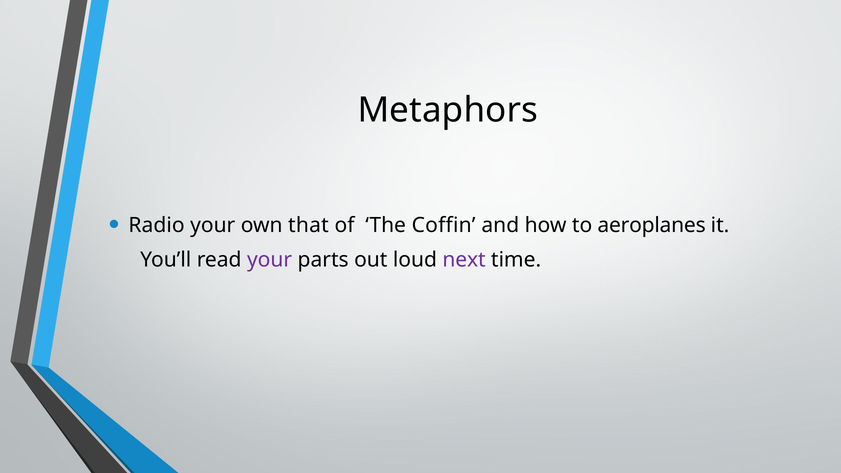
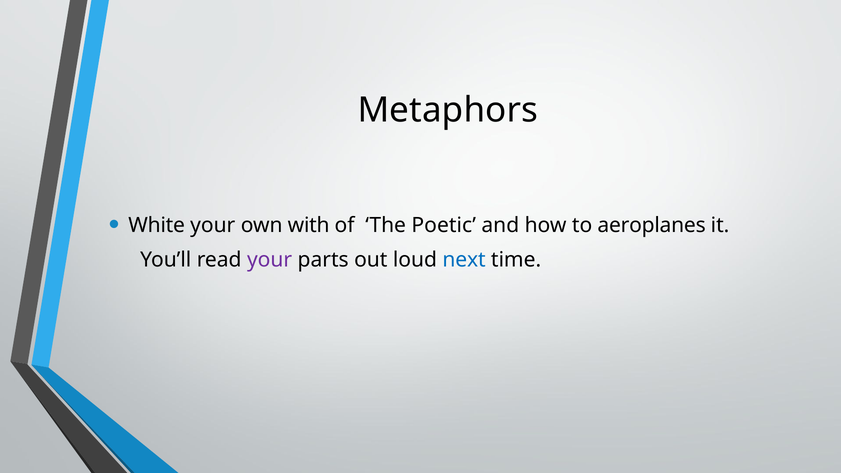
Radio: Radio -> White (157, 225)
that: that -> with (309, 225)
Coffin: Coffin -> Poetic (444, 225)
next colour: purple -> blue (464, 260)
